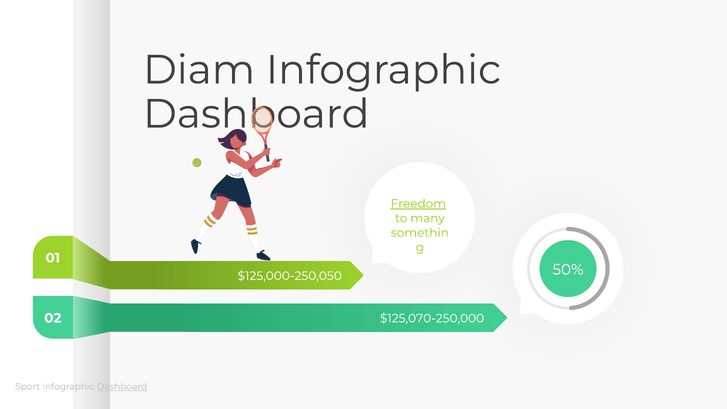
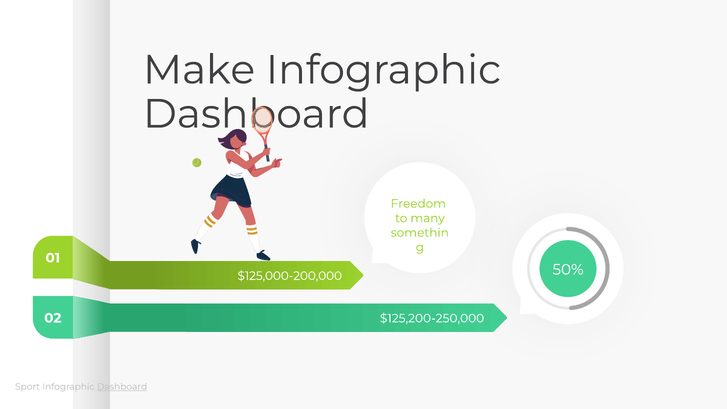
Diam: Diam -> Make (199, 70)
Freedom underline: present -> none (418, 204)
$125,000-250,050: $125,000-250,050 -> $125,000-200,000 (290, 276)
$125,070-250,000: $125,070-250,000 -> $125,200-250,000 (432, 318)
